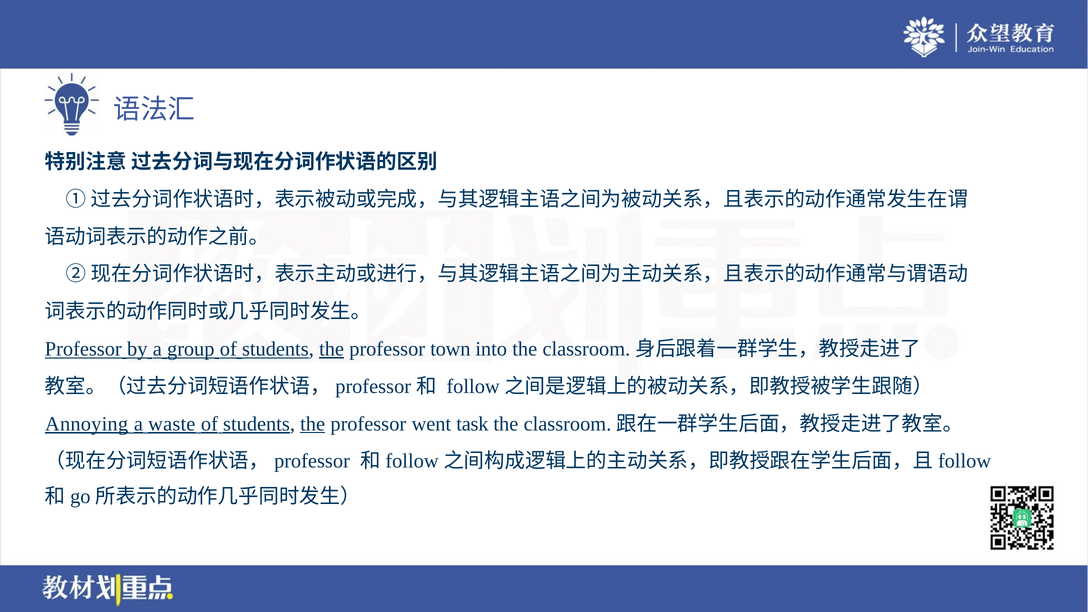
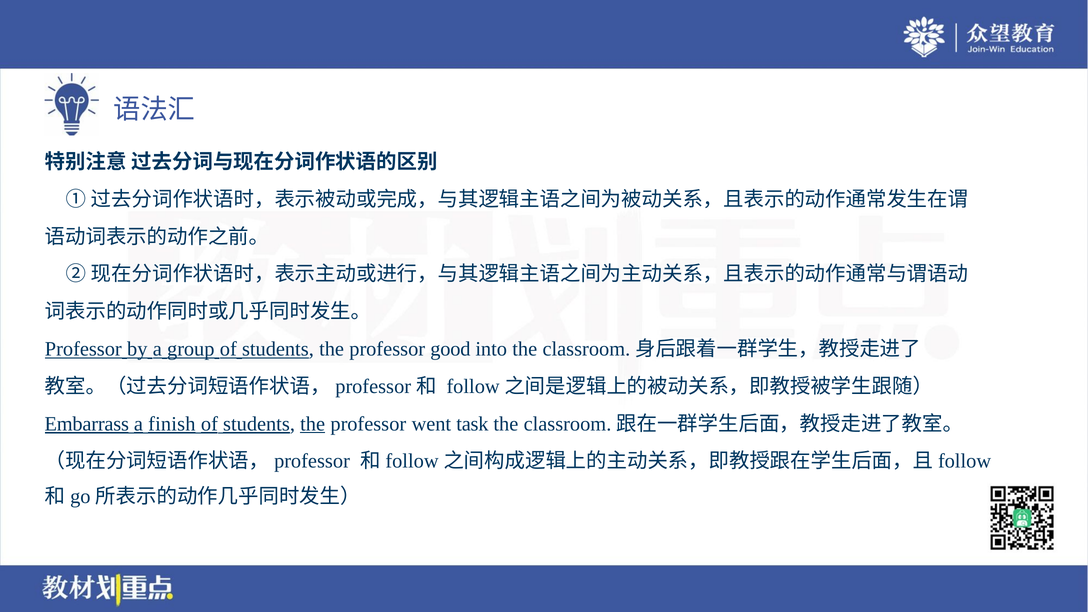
the underline: present -> none (332, 349)
town: town -> good (450, 349)
Annoying: Annoying -> Embarrass (87, 424)
waste: waste -> finish (172, 424)
